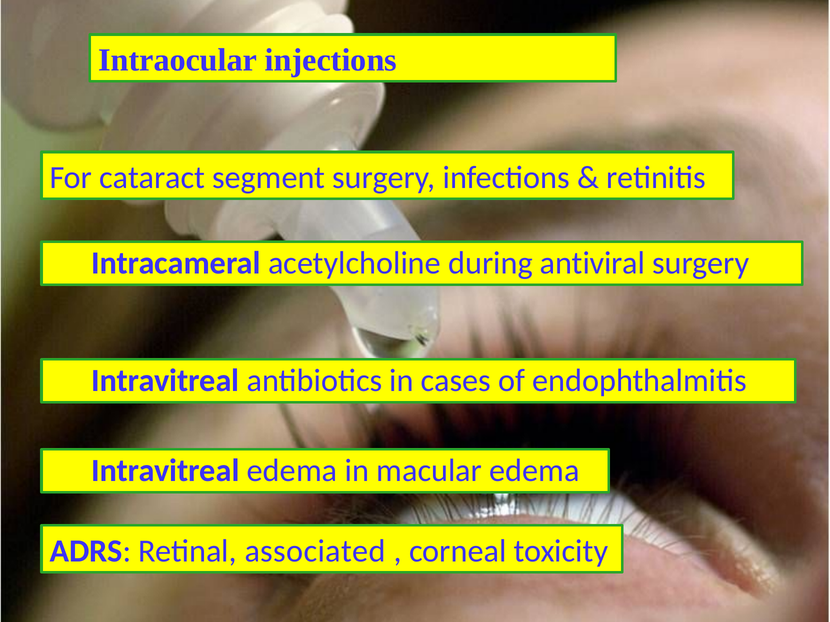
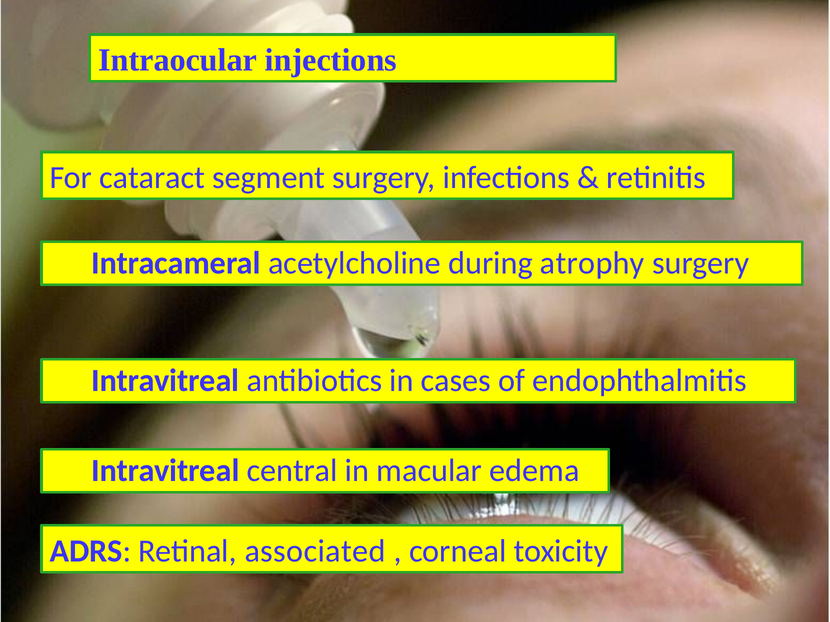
antiviral: antiviral -> atrophy (592, 263)
Intravitreal edema: edema -> central (292, 471)
